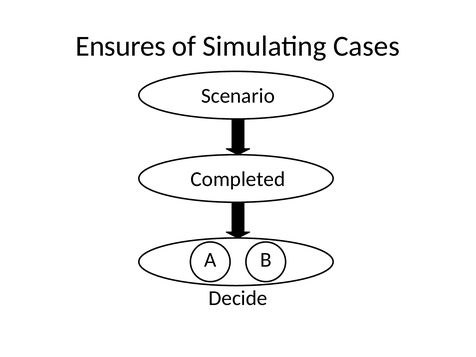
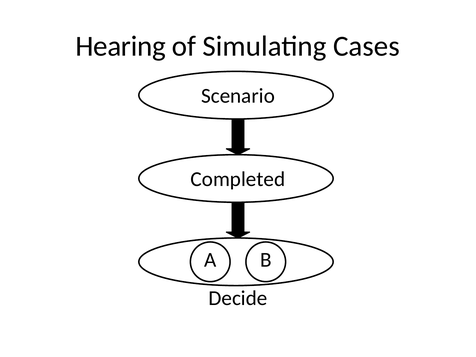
Ensures: Ensures -> Hearing (121, 46)
